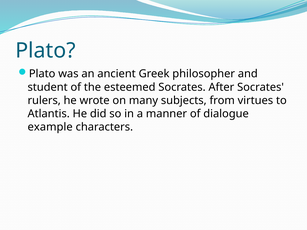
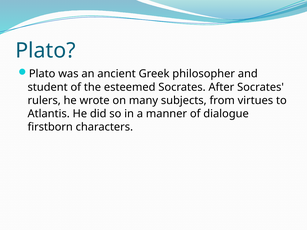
example: example -> firstborn (50, 127)
